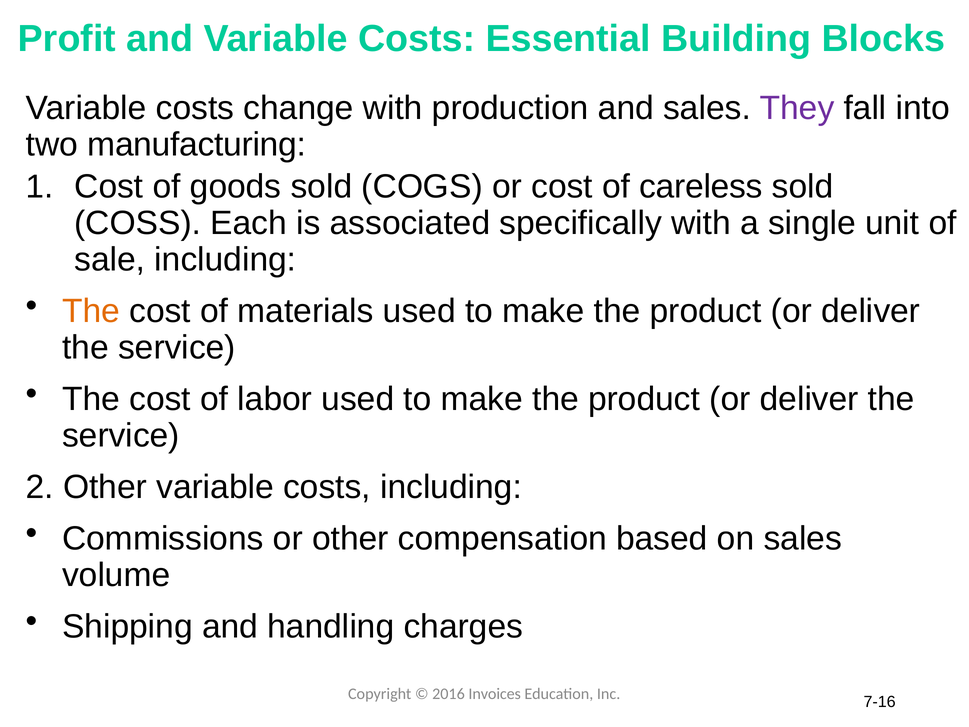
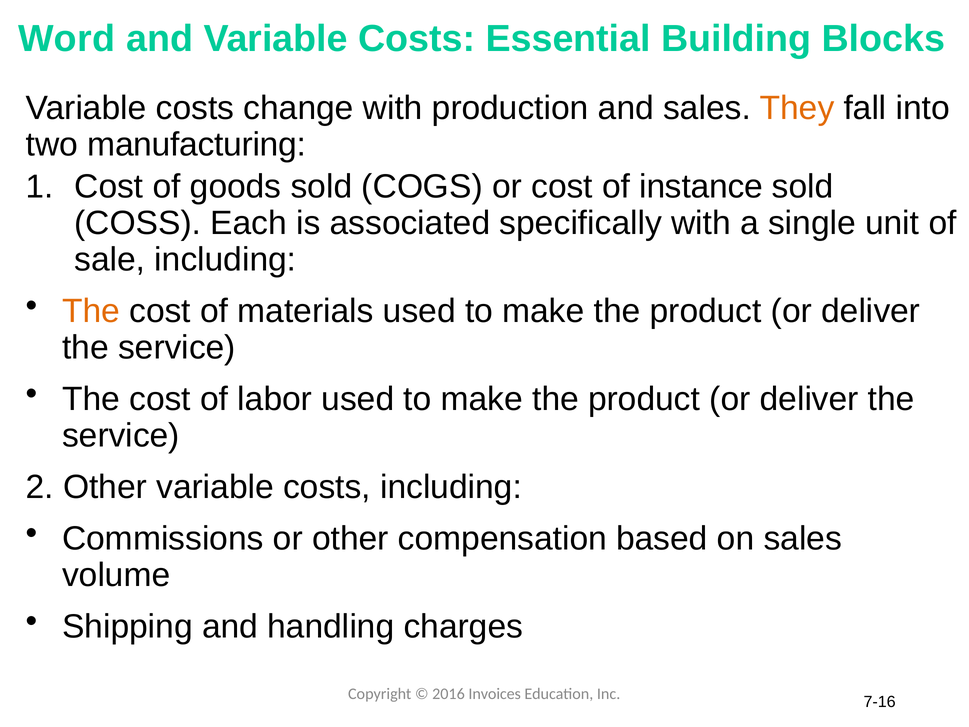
Profit: Profit -> Word (67, 39)
They colour: purple -> orange (797, 108)
careless: careless -> instance (701, 187)
